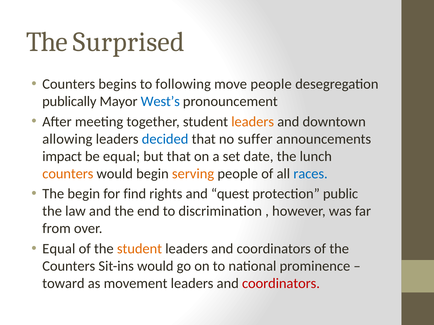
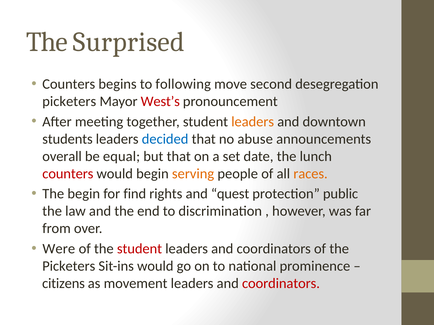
move people: people -> second (271, 84)
publically: publically -> picketers (69, 102)
West’s colour: blue -> red (160, 102)
allowing: allowing -> students (67, 139)
suffer: suffer -> abuse (255, 139)
impact: impact -> overall (62, 157)
counters colour: orange -> red (68, 174)
races colour: blue -> orange (311, 174)
Equal: Equal -> Were (59, 249)
student colour: orange -> red (139, 249)
Counters: Counters -> Picketers (69, 266)
toward: toward -> citizens (64, 284)
